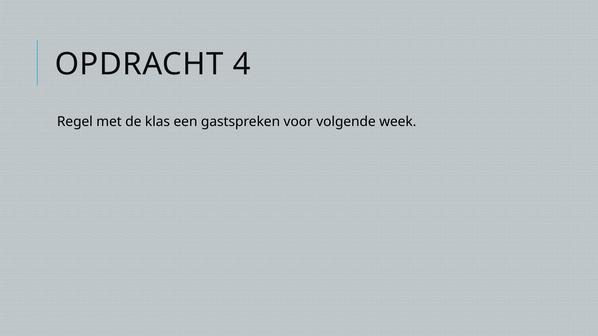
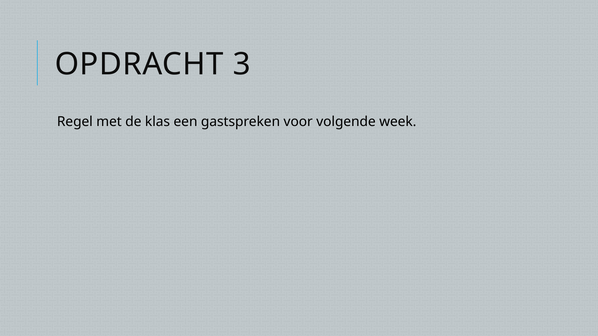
4: 4 -> 3 (242, 64)
